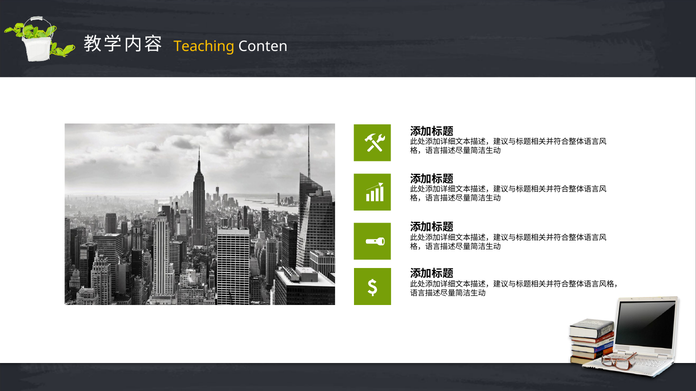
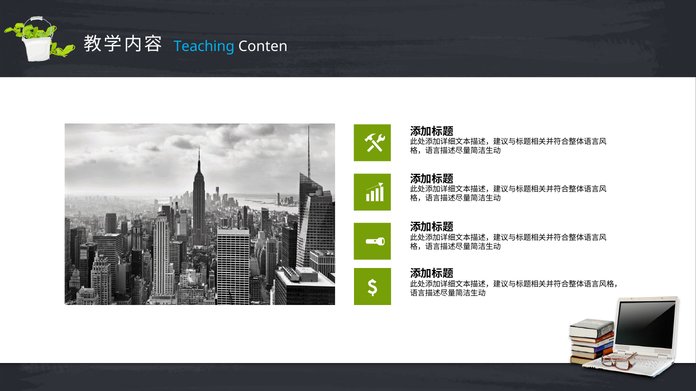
Teaching colour: yellow -> light blue (204, 46)
